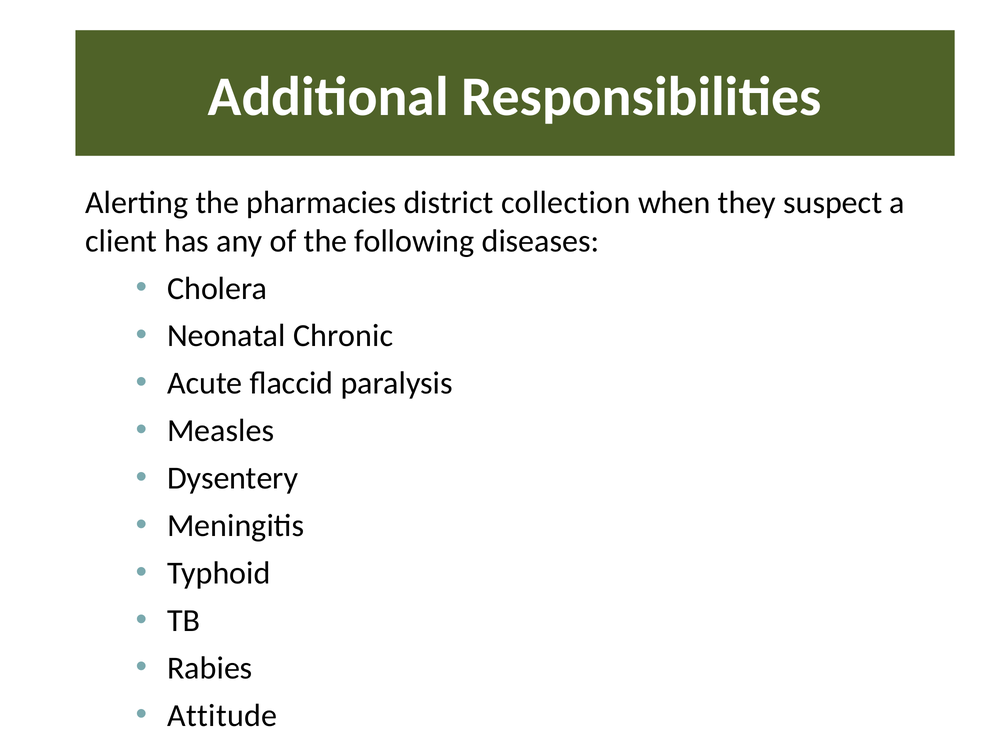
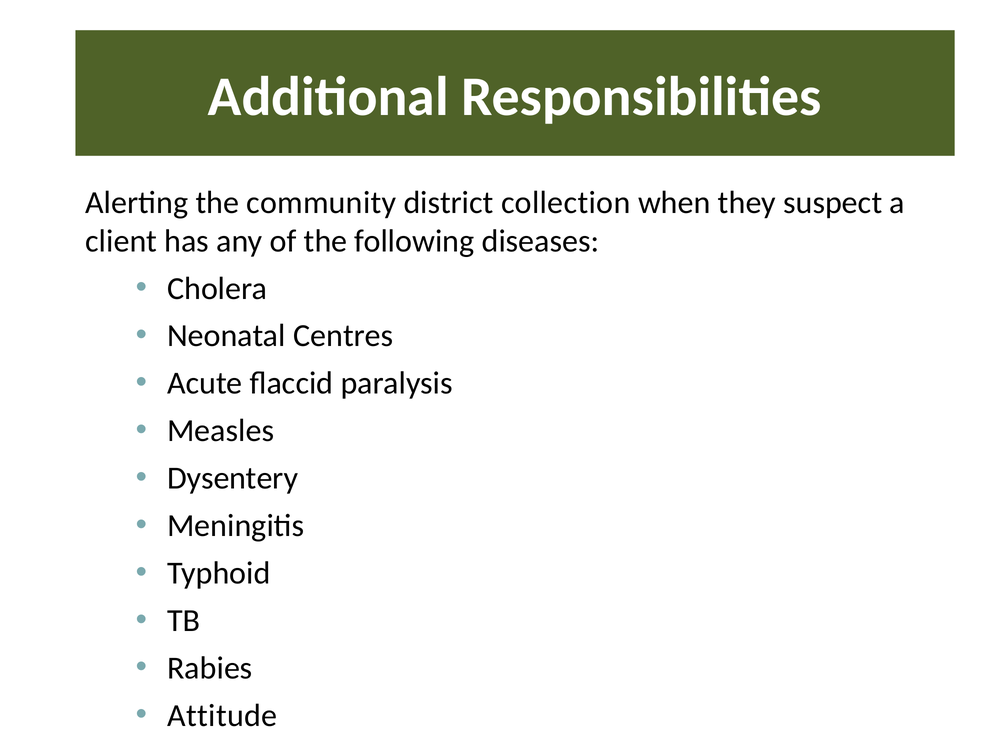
pharmacies: pharmacies -> community (321, 202)
Chronic: Chronic -> Centres (343, 336)
